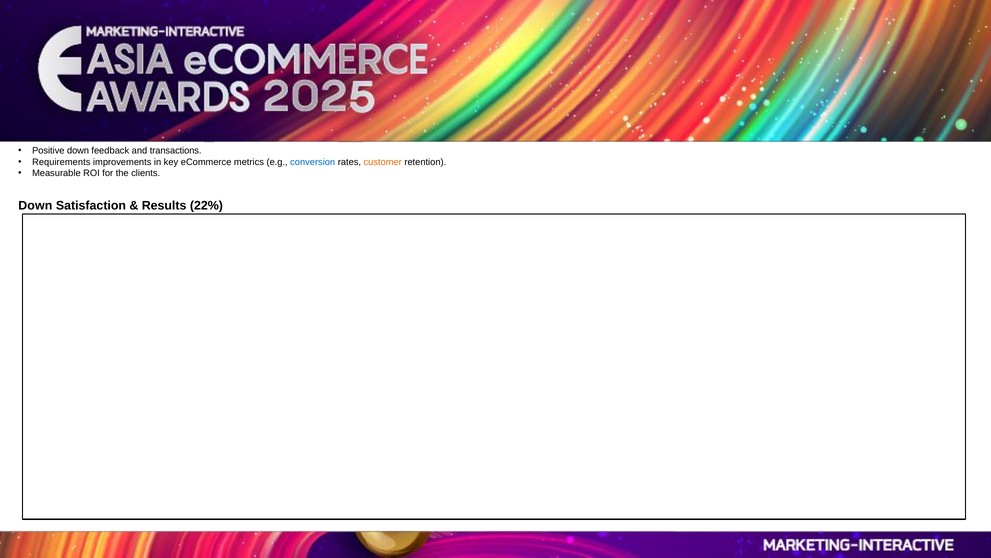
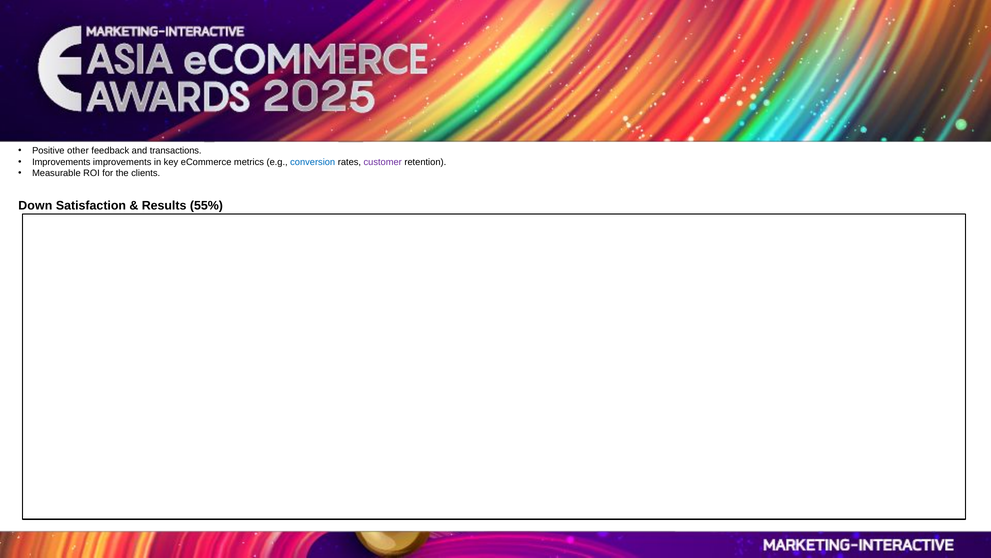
Positive down: down -> other (78, 151)
Requirements: Requirements -> Improvements (61, 162)
customer colour: orange -> purple (383, 162)
22%: 22% -> 55% (206, 206)
